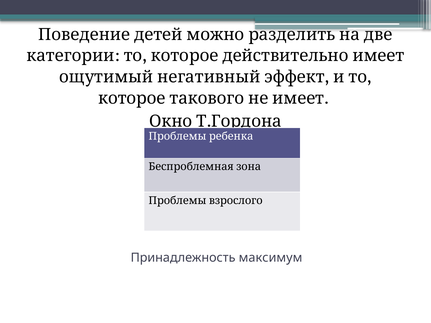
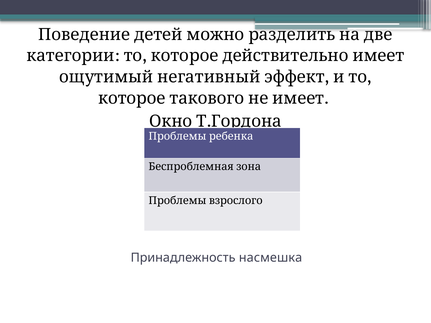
максимум: максимум -> насмешка (271, 258)
